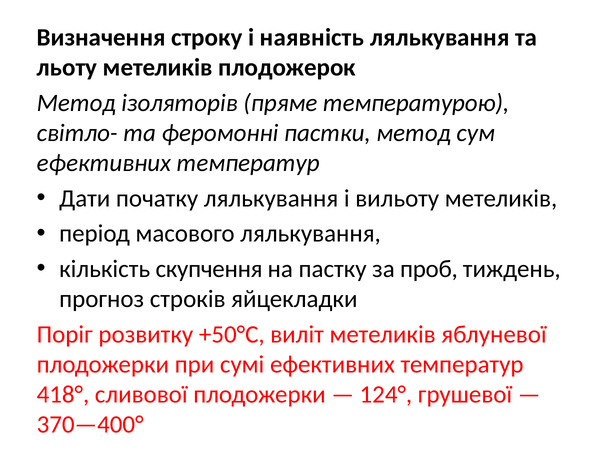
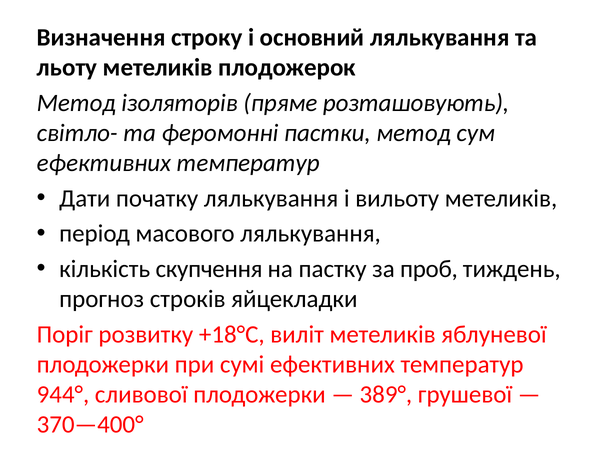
наявність: наявність -> основний (312, 38)
температурою: температурою -> розташовують (416, 103)
+50°С: +50°С -> +18°С (232, 334)
418°: 418° -> 944° (63, 394)
124°: 124° -> 389° (386, 394)
